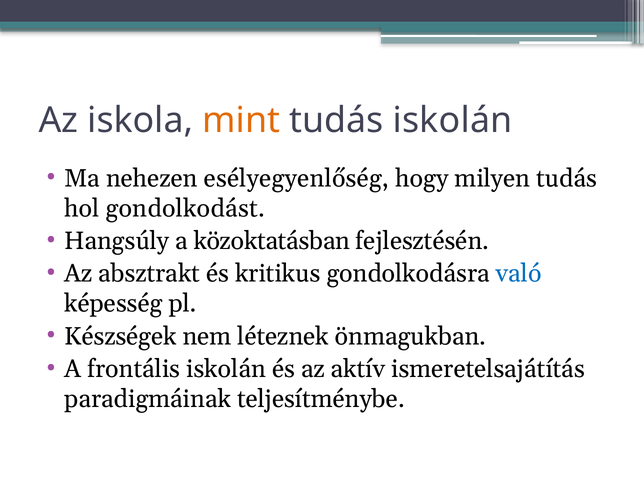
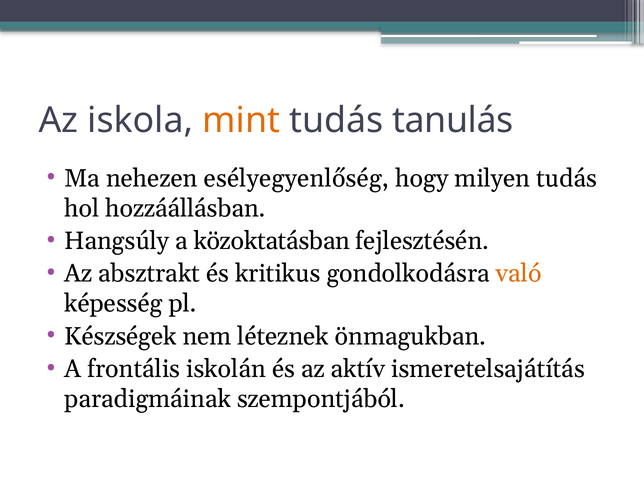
tudás iskolán: iskolán -> tanulás (453, 121)
gondolkodást: gondolkodást -> hozzáállásban (185, 208)
való colour: blue -> orange (519, 274)
teljesítménybe: teljesítménybe -> szempontjából (321, 399)
